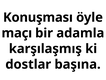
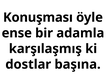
maçı: maçı -> ense (17, 33)
